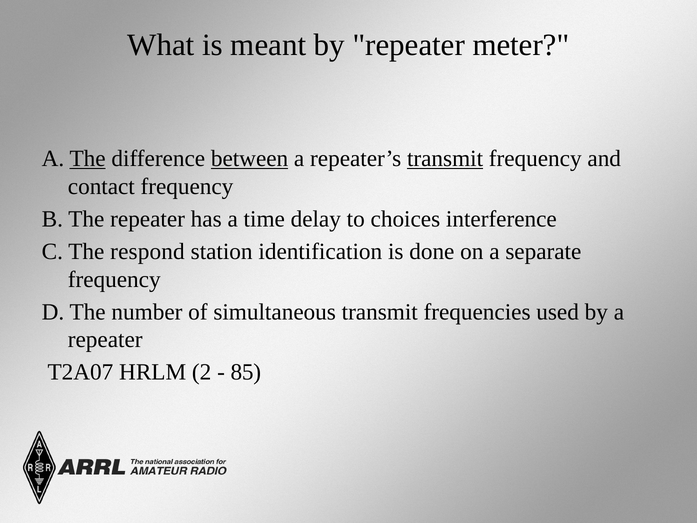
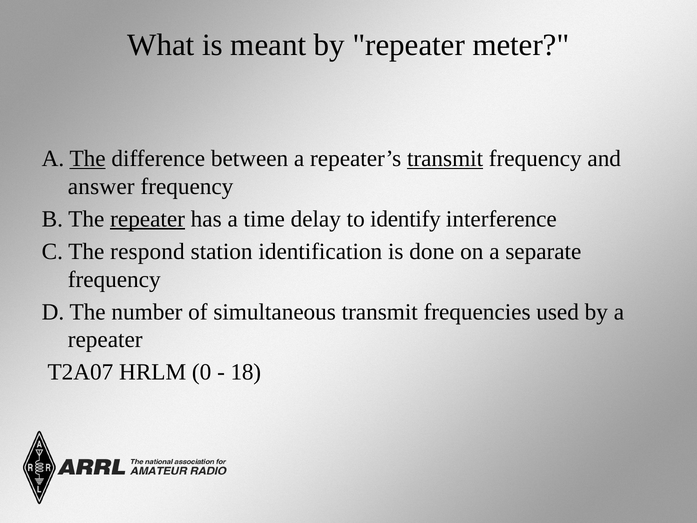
between underline: present -> none (250, 158)
contact: contact -> answer (101, 186)
repeater underline: none -> present (148, 219)
choices: choices -> identify (406, 219)
2: 2 -> 0 (202, 372)
85: 85 -> 18 (246, 372)
